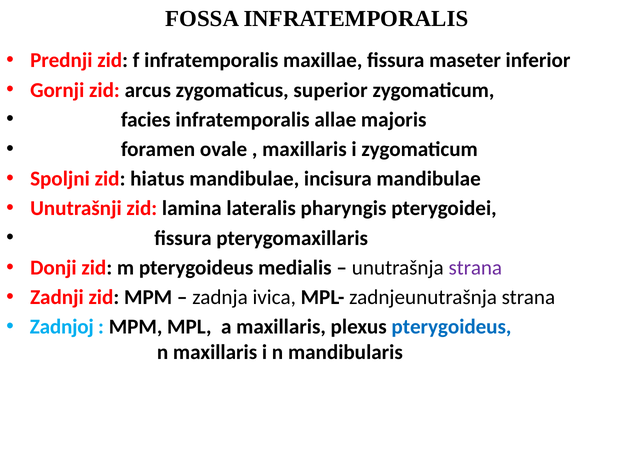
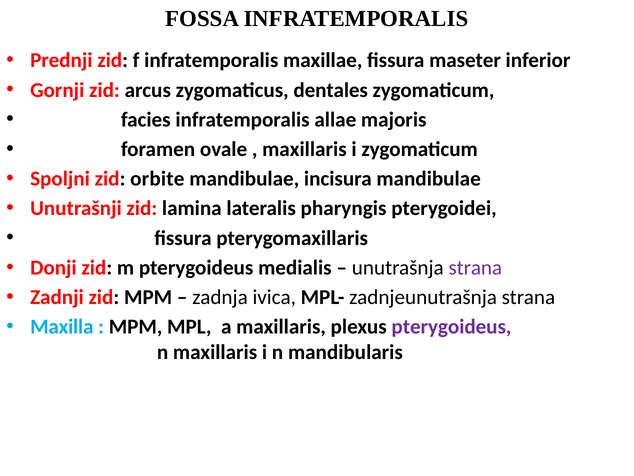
superior: superior -> dentales (331, 90)
hiatus: hiatus -> orbite (157, 179)
Zadnjoj: Zadnjoj -> Maxilla (62, 327)
pterygoideus colour: blue -> purple (451, 327)
